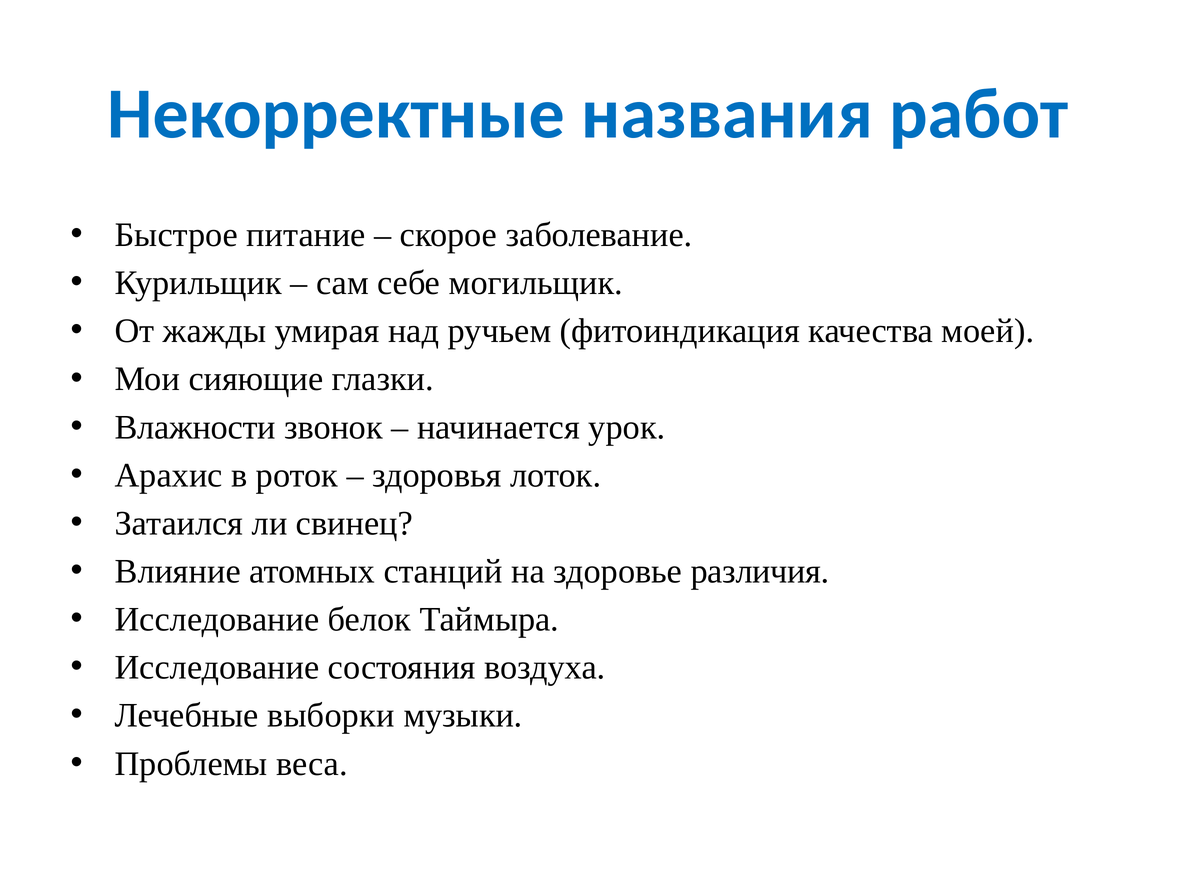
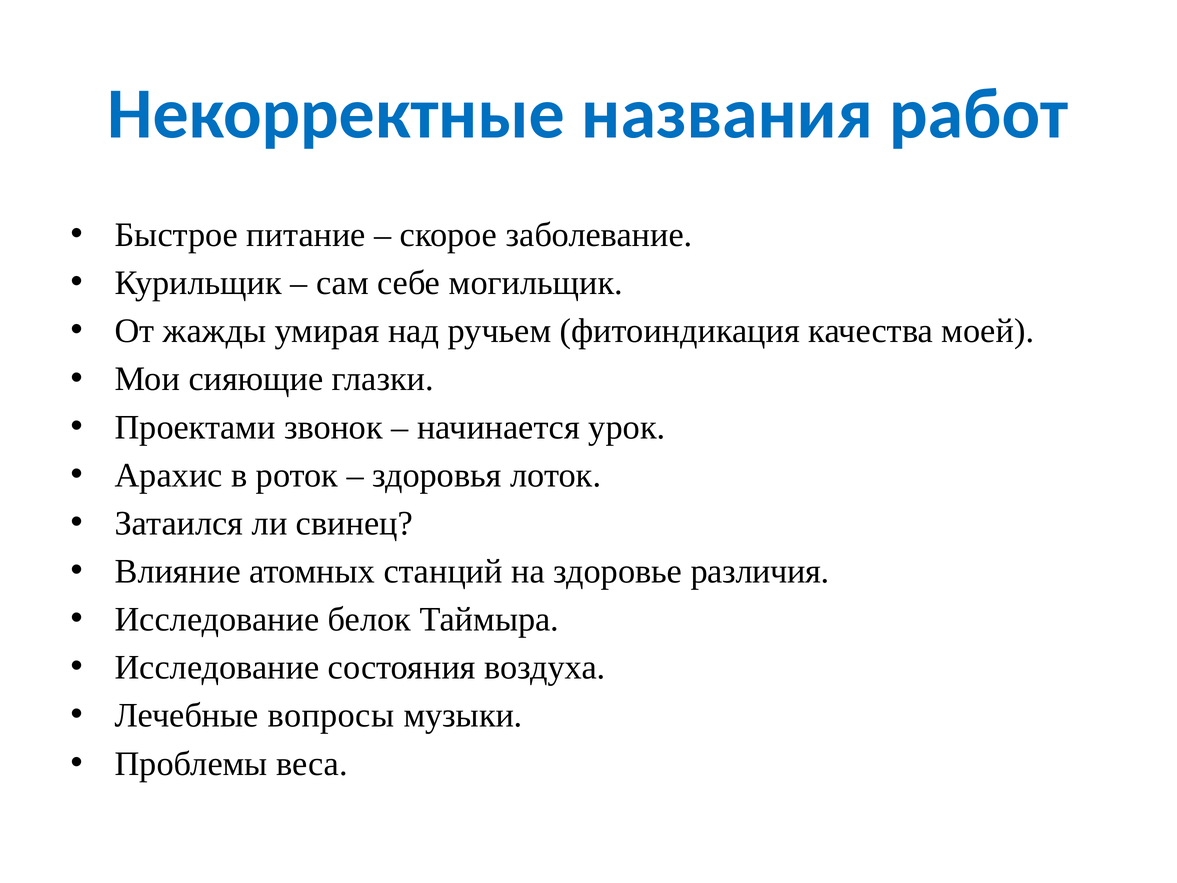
Влажности: Влажности -> Проектами (195, 427)
выборки: выборки -> вопросы (331, 715)
